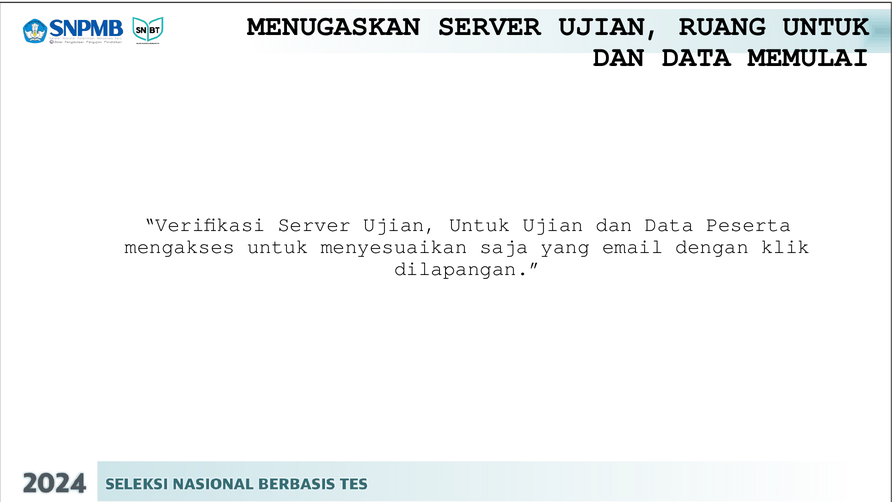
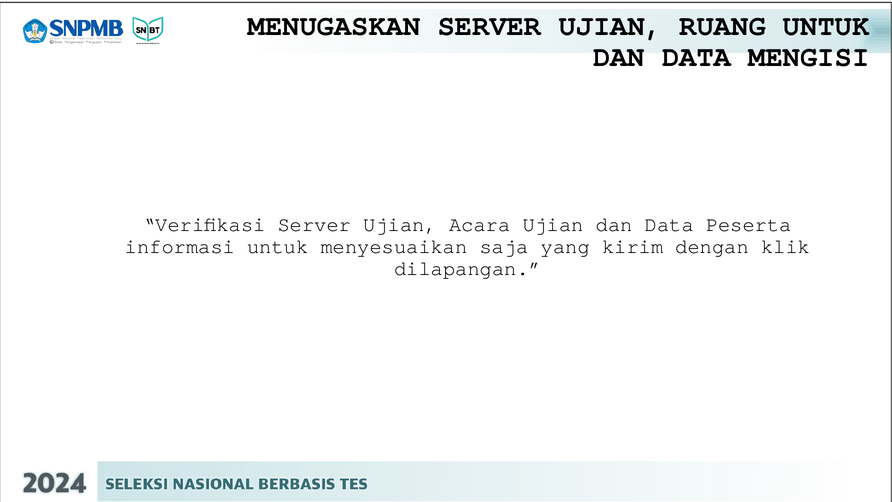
MEMULAI: MEMULAI -> MENGISI (809, 57)
Ujian Untuk: Untuk -> Acara (480, 224)
mengakses: mengakses -> informasi (180, 246)
email: email -> kirim (633, 246)
